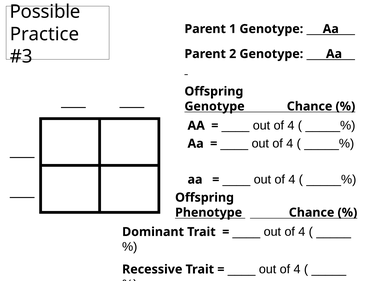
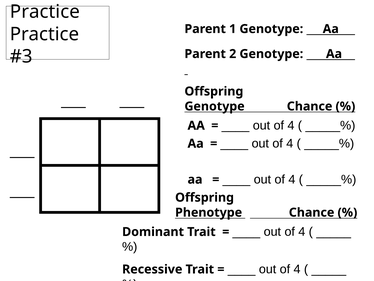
Possible: Possible -> Practice (45, 12)
